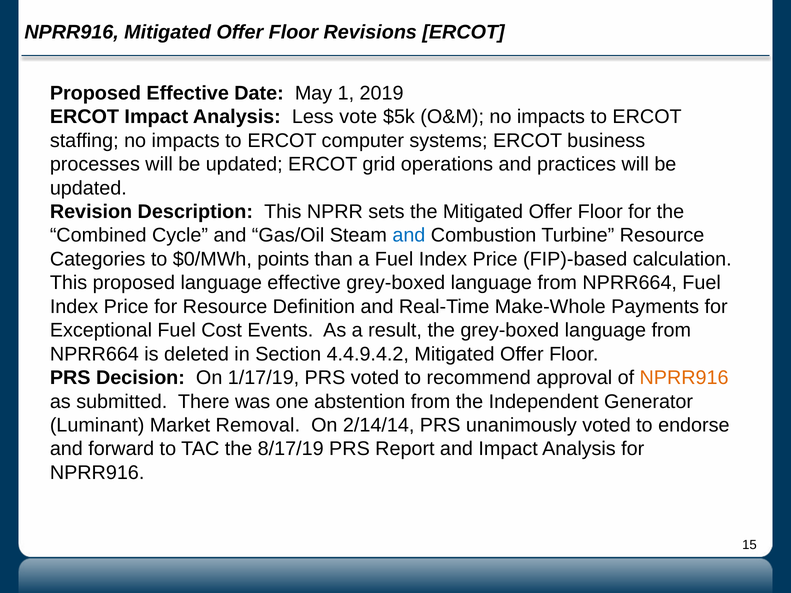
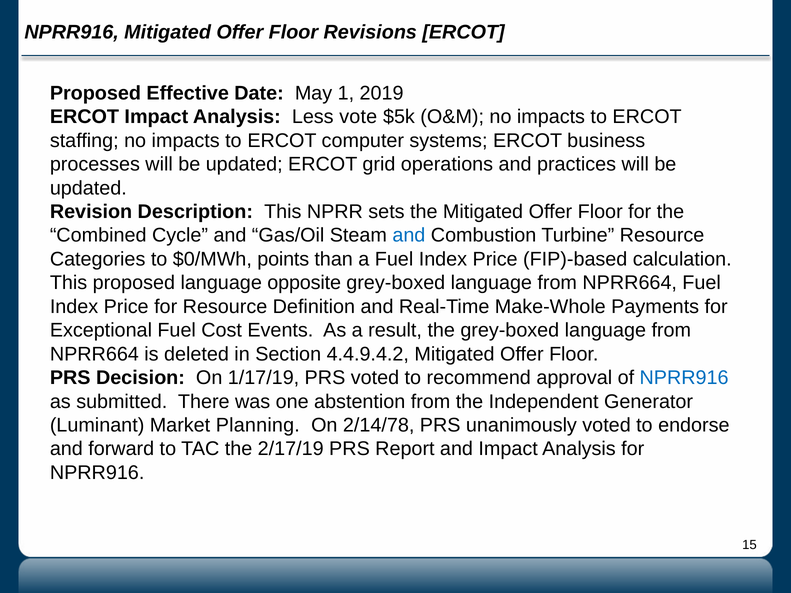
language effective: effective -> opposite (304, 283)
NPRR916 colour: orange -> blue (684, 378)
Removal: Removal -> Planning (258, 425)
2/14/14: 2/14/14 -> 2/14/78 (379, 425)
8/17/19: 8/17/19 -> 2/17/19 (291, 449)
